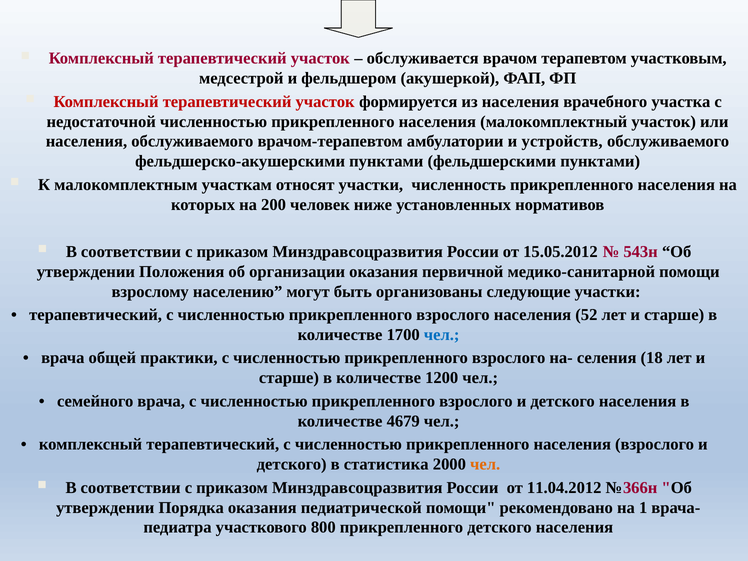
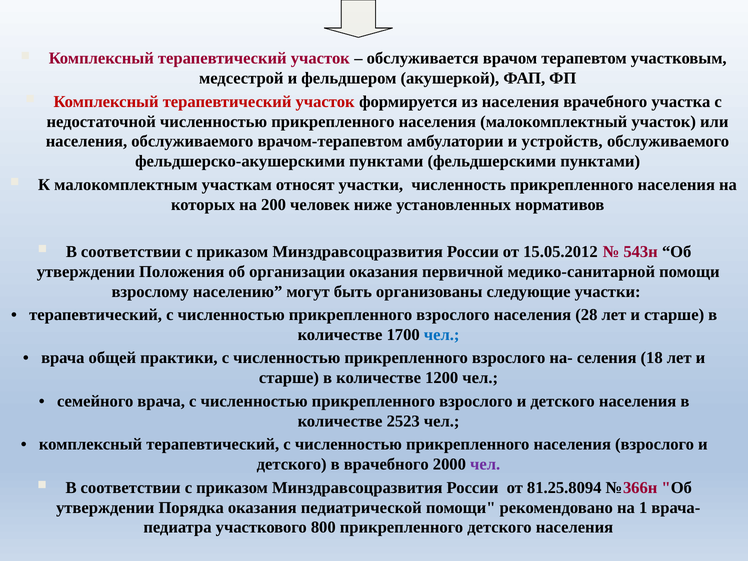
52: 52 -> 28 (586, 315)
4679: 4679 -> 2523 (403, 421)
в статистика: статистика -> врачебного (386, 464)
чел colour: orange -> purple (485, 464)
11.04.2012: 11.04.2012 -> 81.25.8094 (564, 488)
